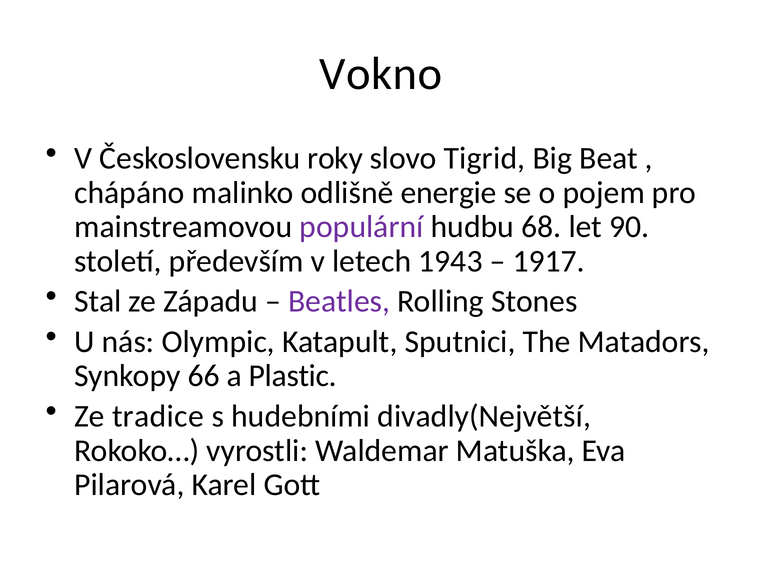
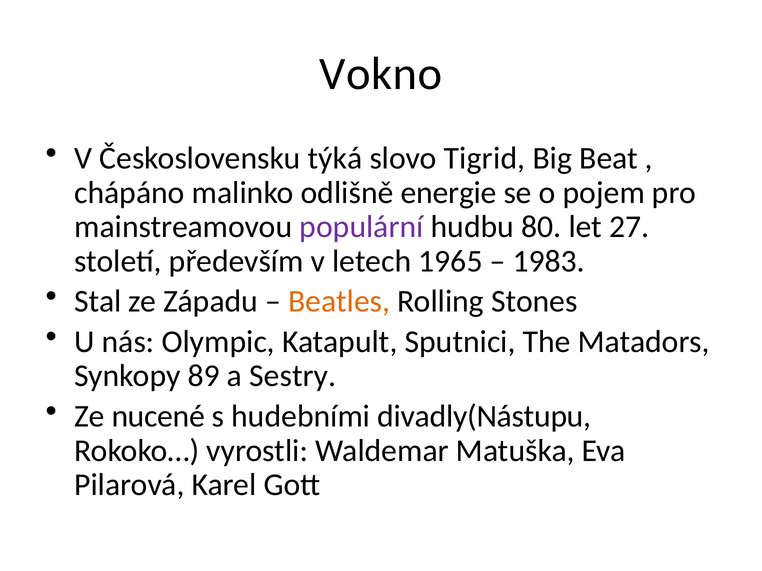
roky: roky -> týká (335, 158)
68: 68 -> 80 (541, 227)
90: 90 -> 27 (629, 227)
1943: 1943 -> 1965 (450, 261)
1917: 1917 -> 1983 (549, 261)
Beatles colour: purple -> orange (339, 302)
66: 66 -> 89 (204, 376)
Plastic: Plastic -> Sestry (293, 376)
tradice: tradice -> nucené (158, 417)
divadly(Největší: divadly(Největší -> divadly(Nástupu (484, 417)
